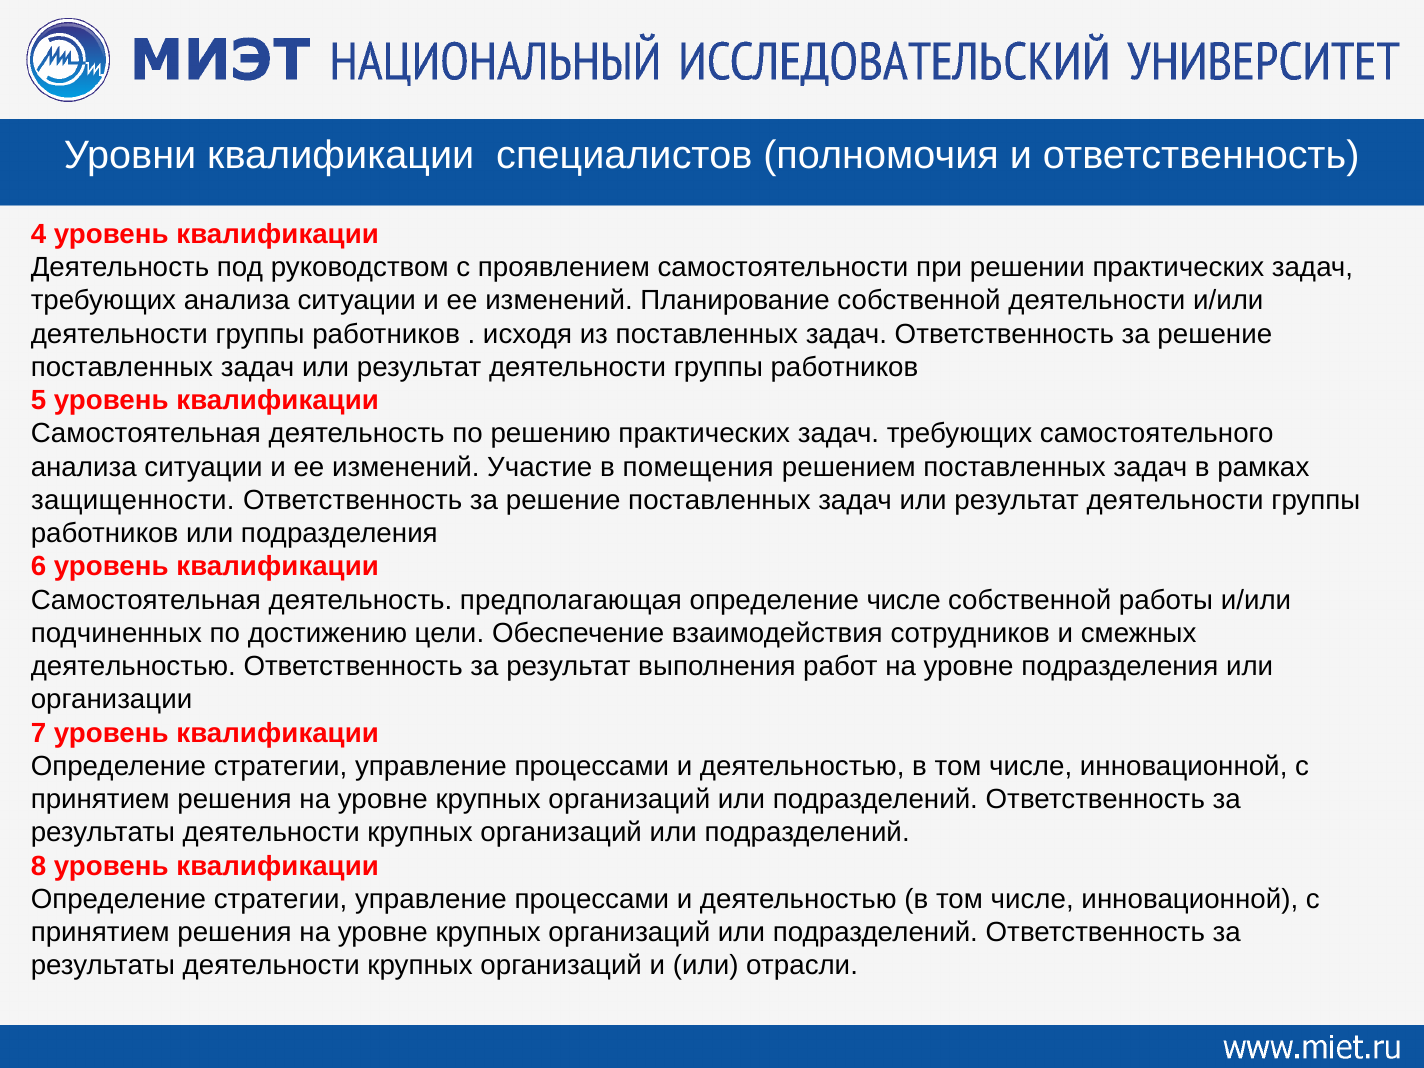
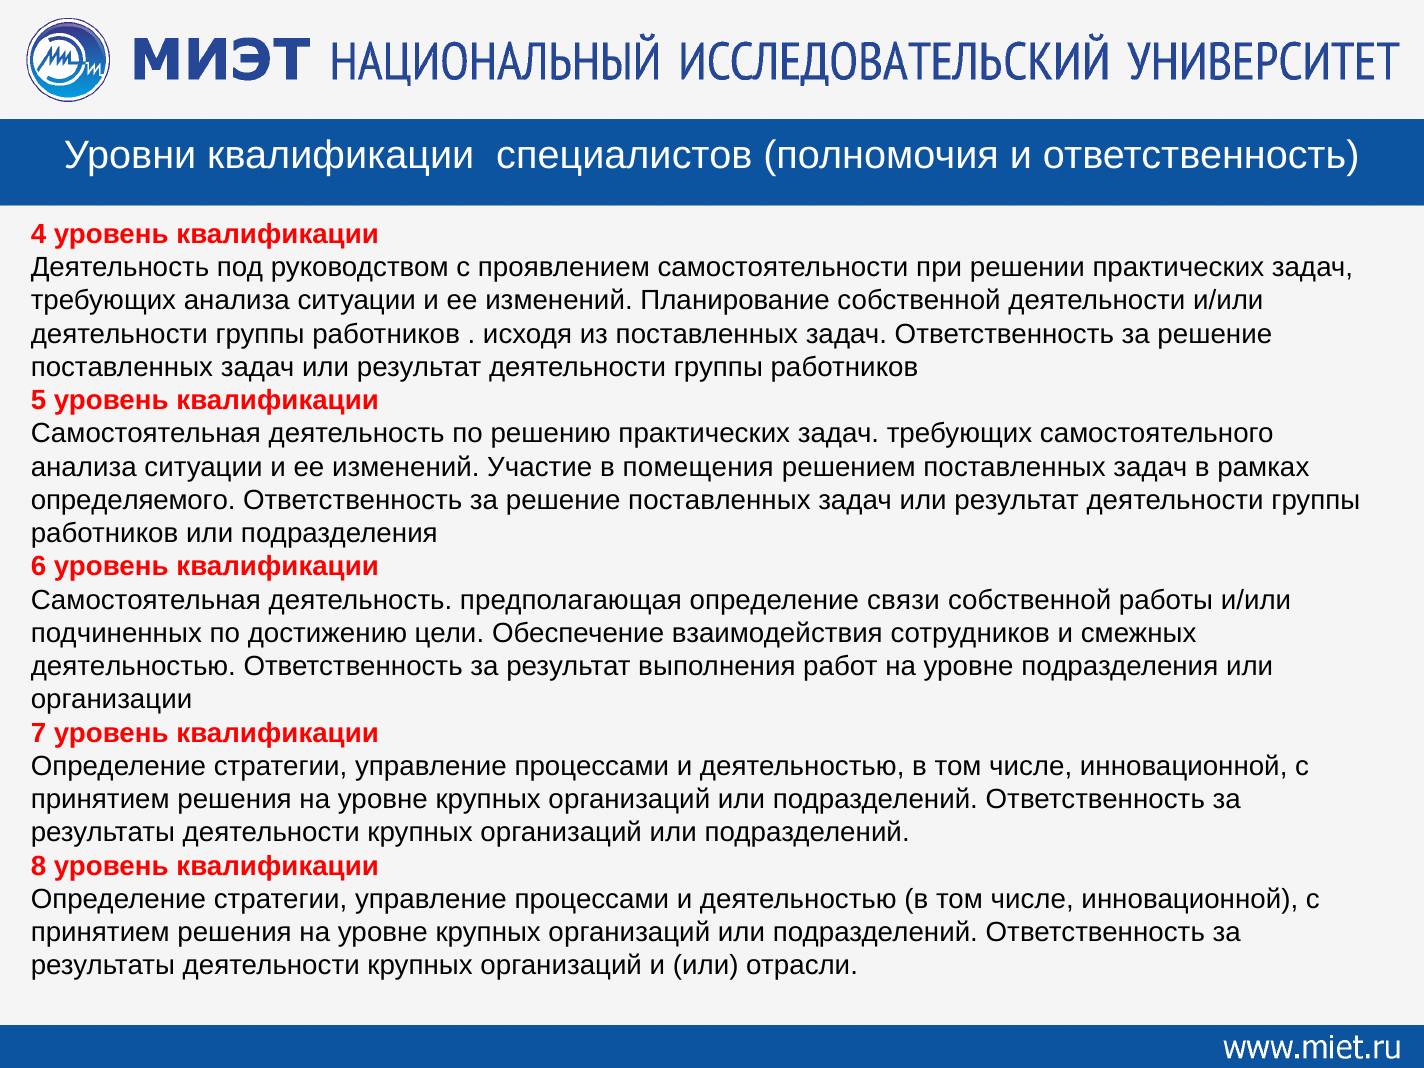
защищенности: защищенности -> определяемого (133, 500)
определение числе: числе -> связи (903, 600)
